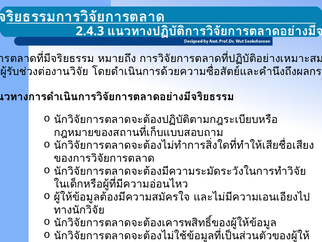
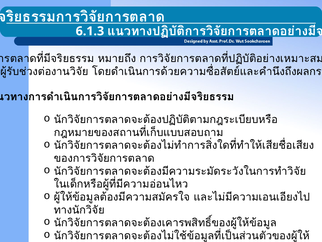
2.4.3: 2.4.3 -> 6.1.3 (90, 31)
